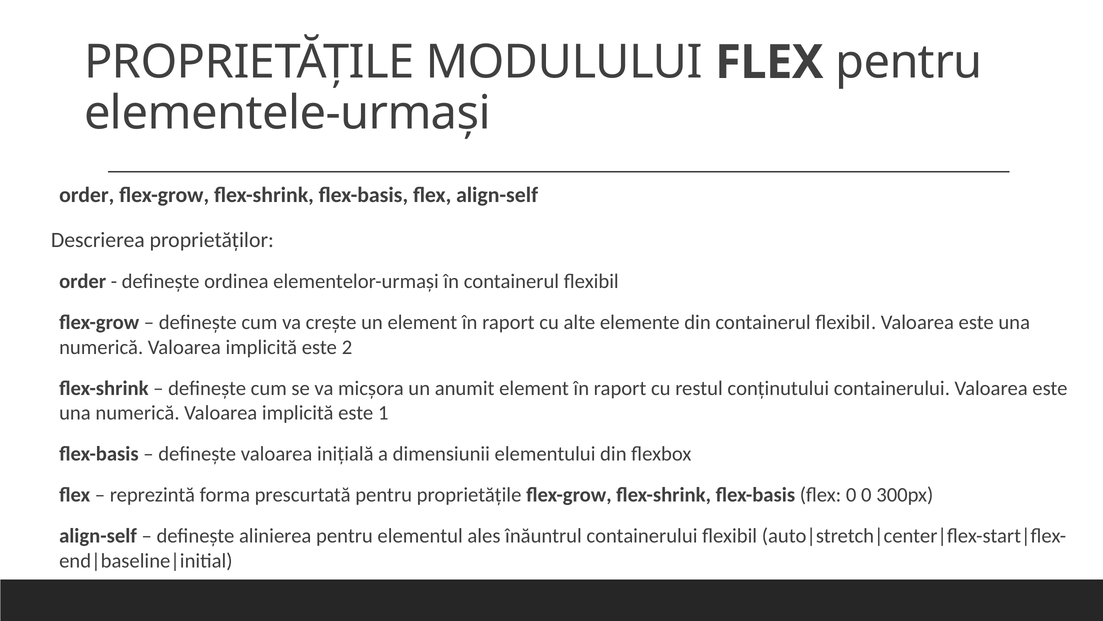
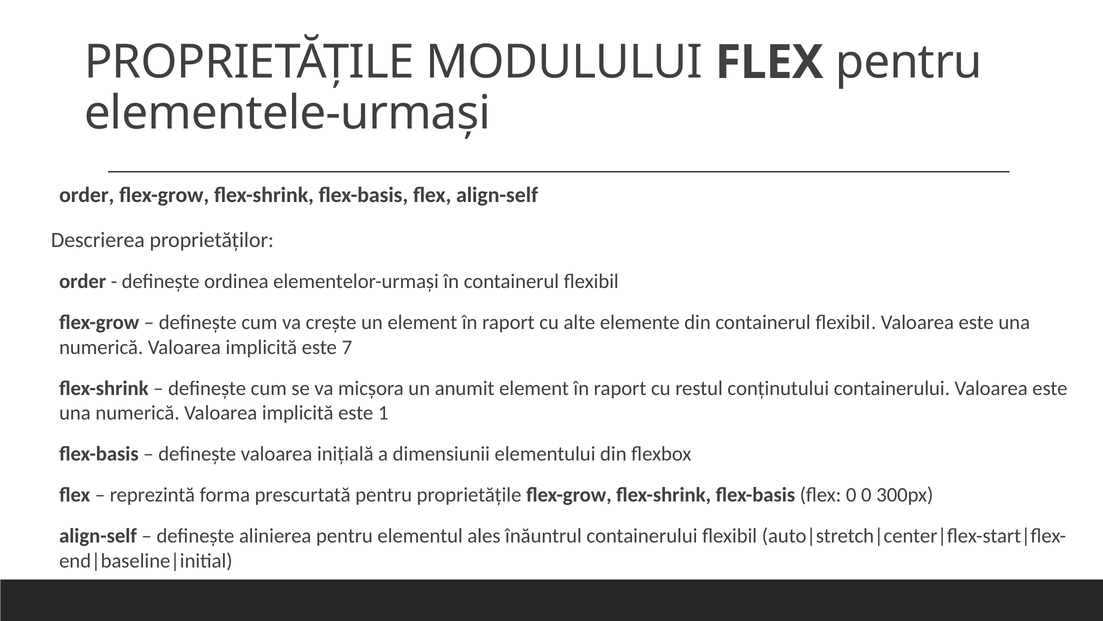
2: 2 -> 7 (347, 347)
